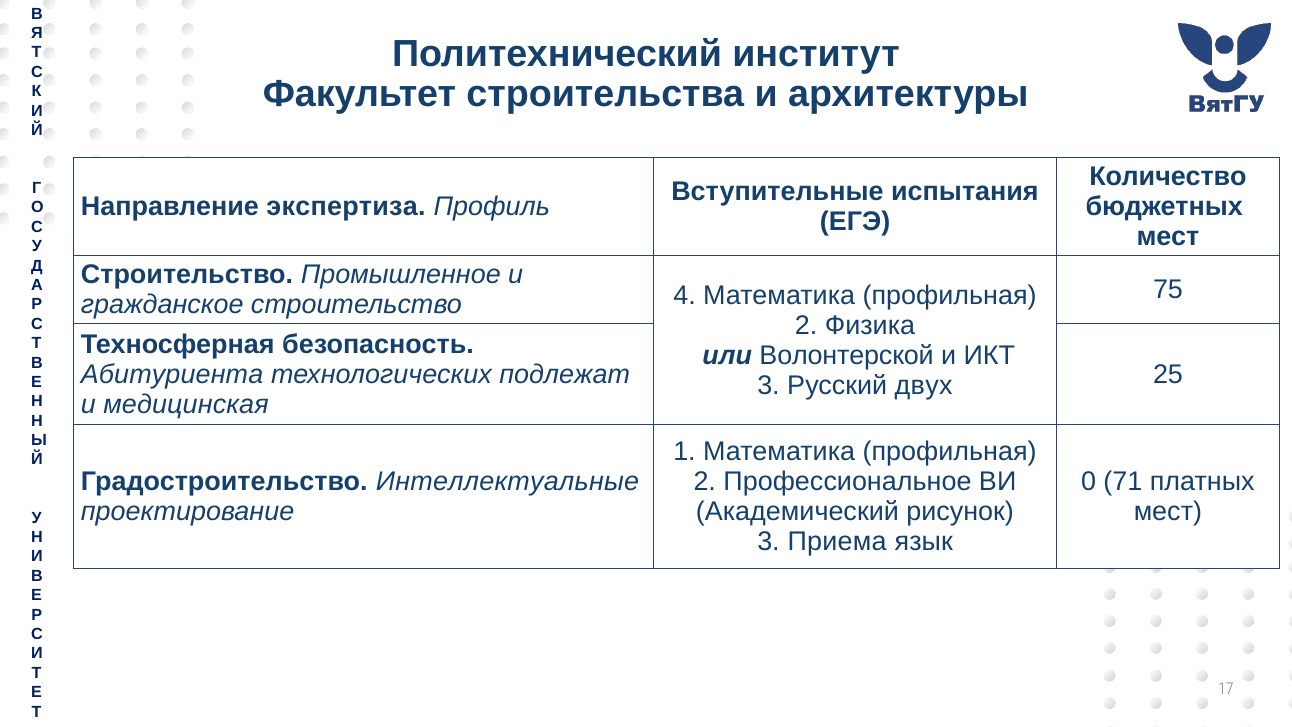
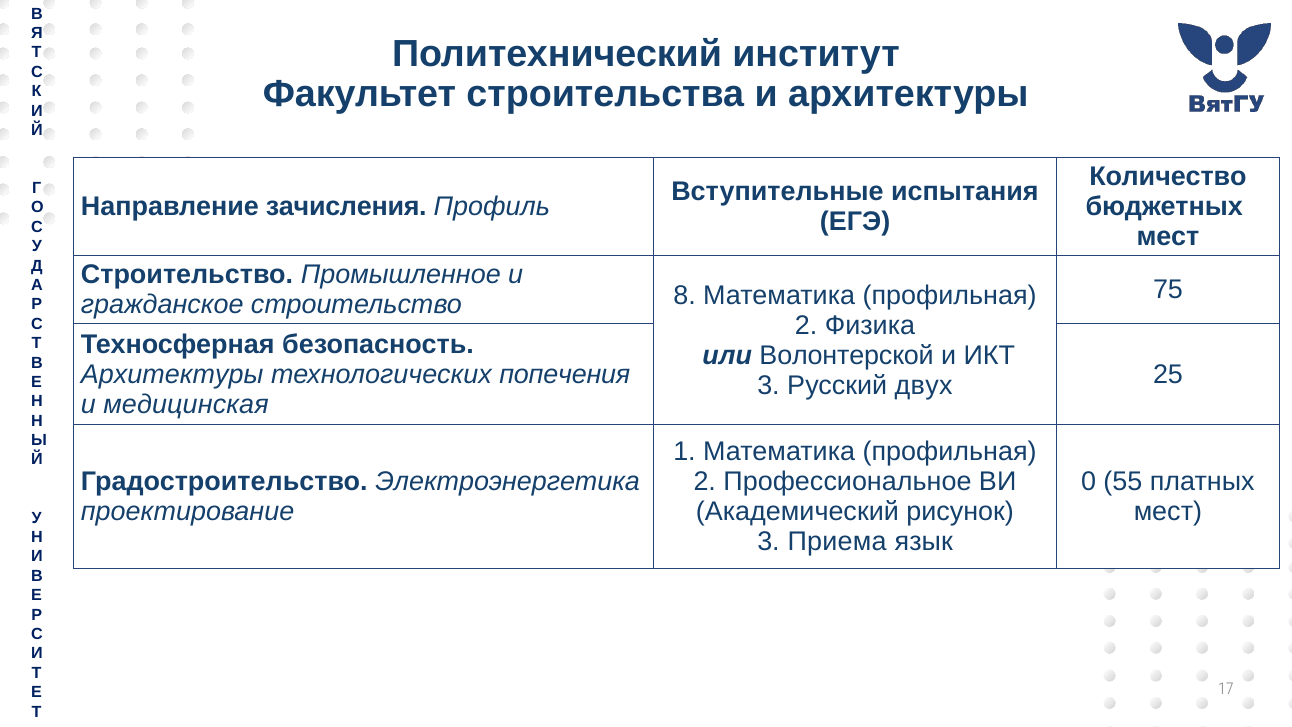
экспертиза: экспертиза -> зачисления (346, 207)
4: 4 -> 8 (685, 295)
Абитуриента: Абитуриента -> Архитектуры (172, 374)
подлежат: подлежат -> попечения (565, 374)
Интеллектуальные: Интеллектуальные -> Электроэнергетика (508, 482)
71: 71 -> 55 (1123, 482)
